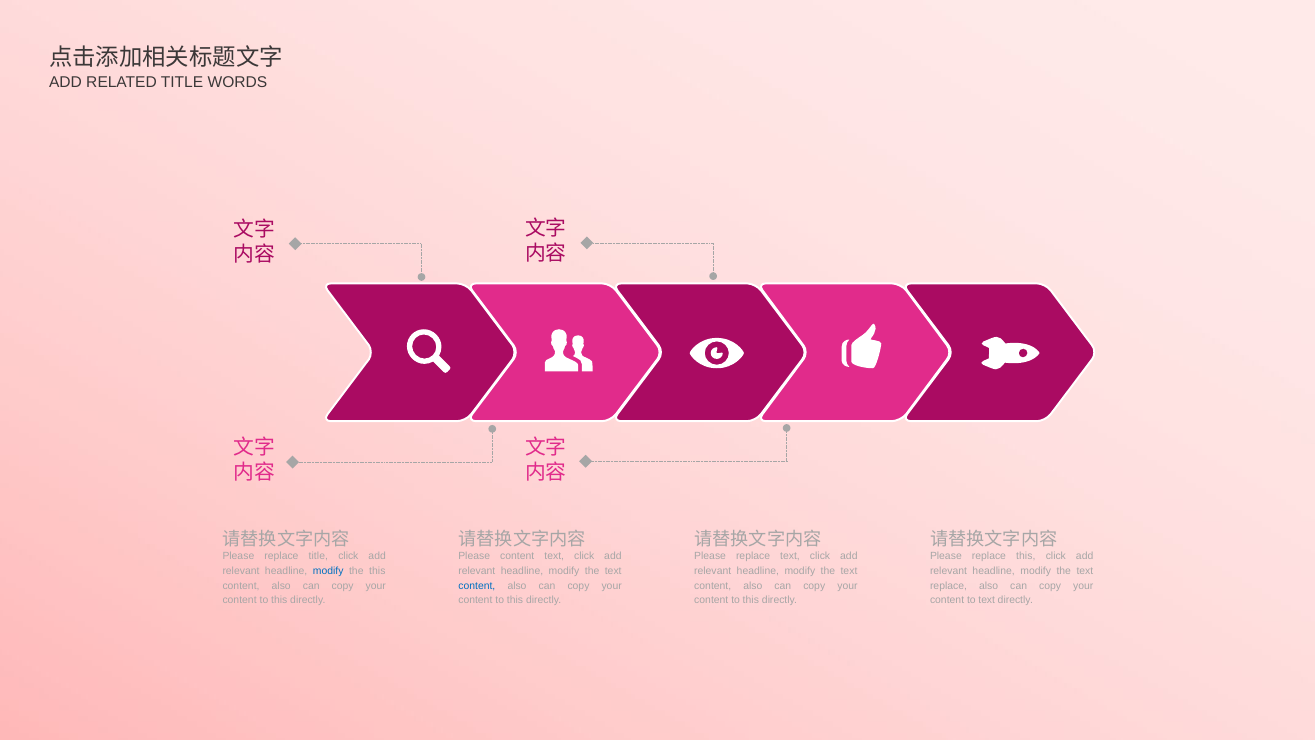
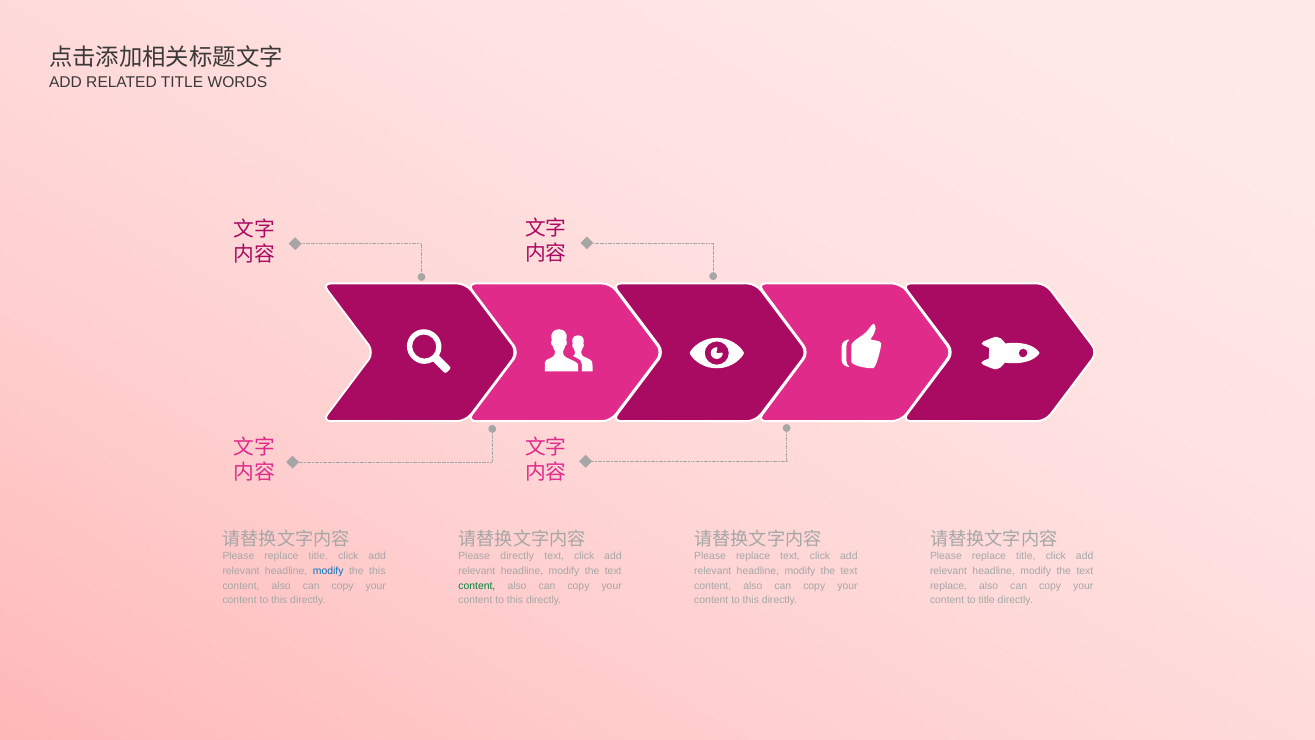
Please content: content -> directly (517, 556)
this: this -> title (1026, 556)
content colour: blue -> green (477, 585)
to text: text -> title (987, 600)
